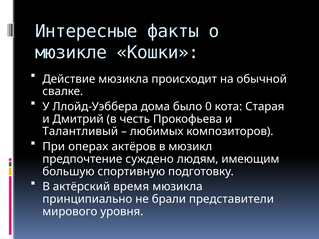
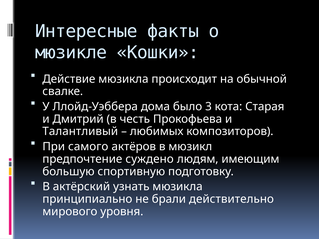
0: 0 -> 3 (208, 107)
операх: операх -> самого (88, 147)
время: время -> узнать (131, 187)
представители: представители -> действительно (231, 199)
